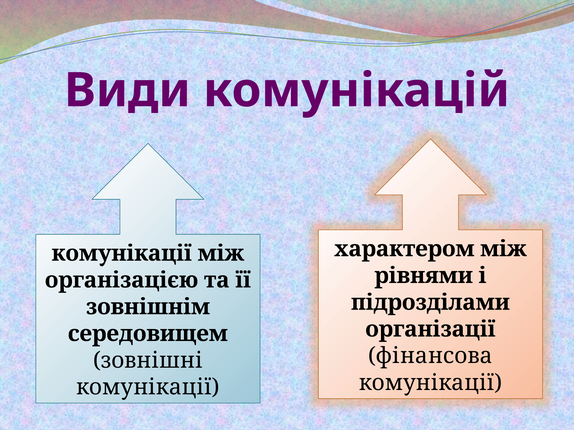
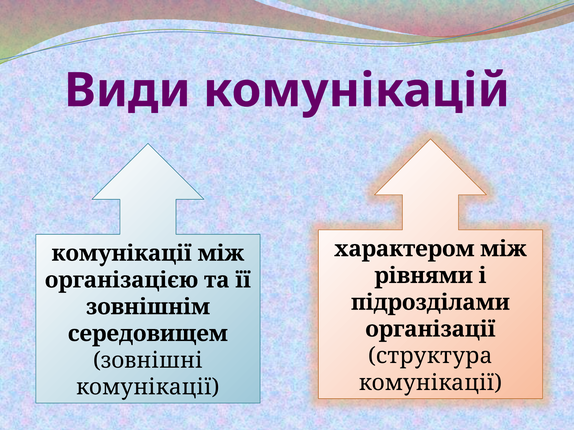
фінансова: фінансова -> структура (430, 356)
